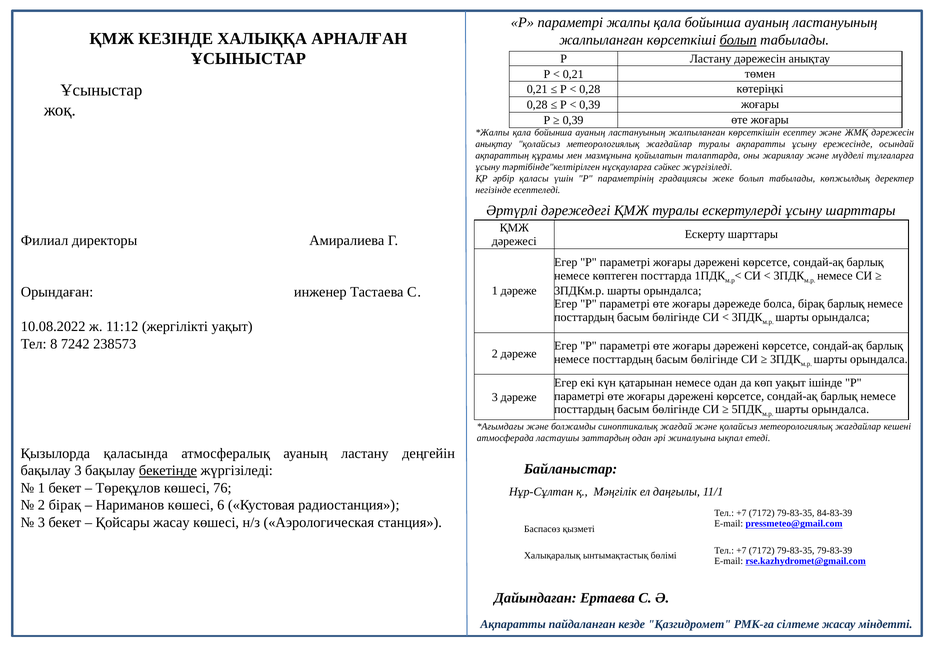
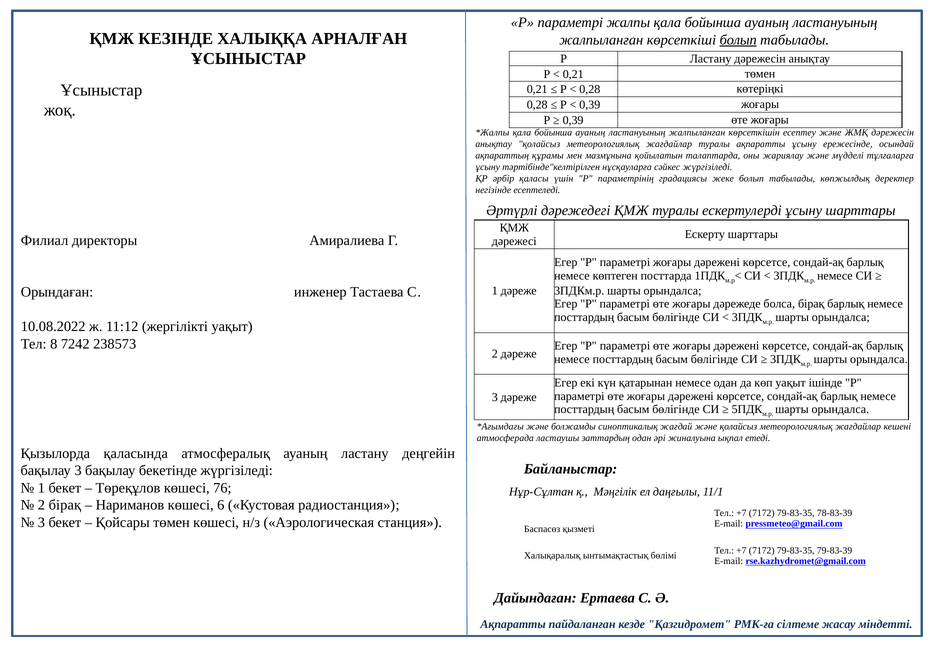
бекетінде underline: present -> none (168, 470)
84-83-39: 84-83-39 -> 78-83-39 (835, 513)
Қойсары жасау: жасау -> төмен (171, 522)
